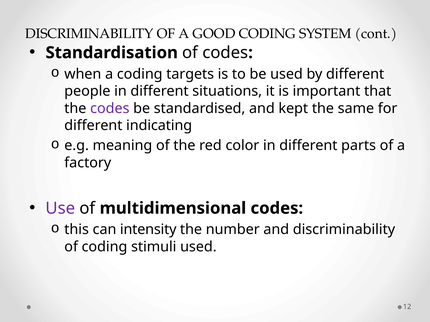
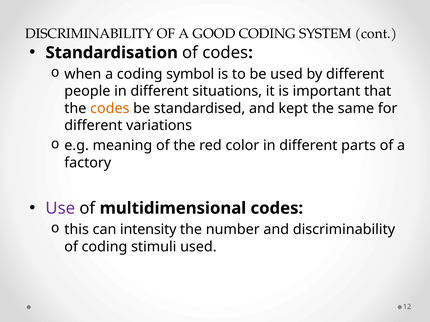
targets: targets -> symbol (190, 74)
codes colour: purple -> orange (110, 109)
indicating: indicating -> variations (159, 126)
